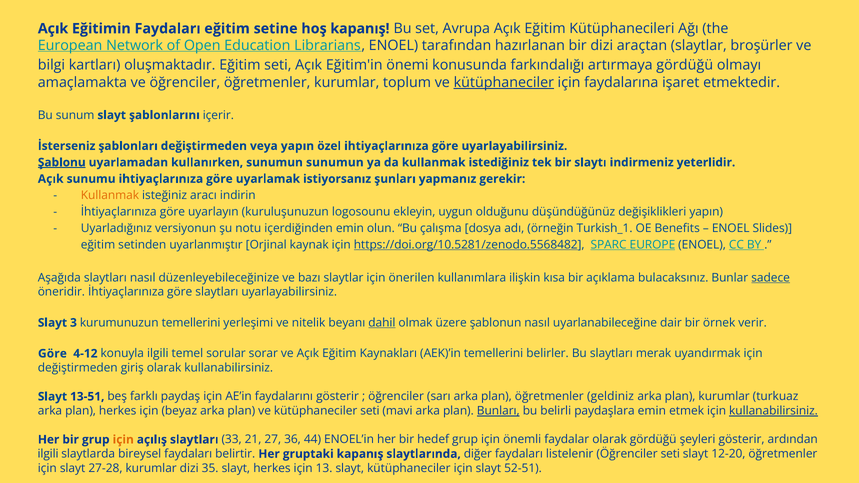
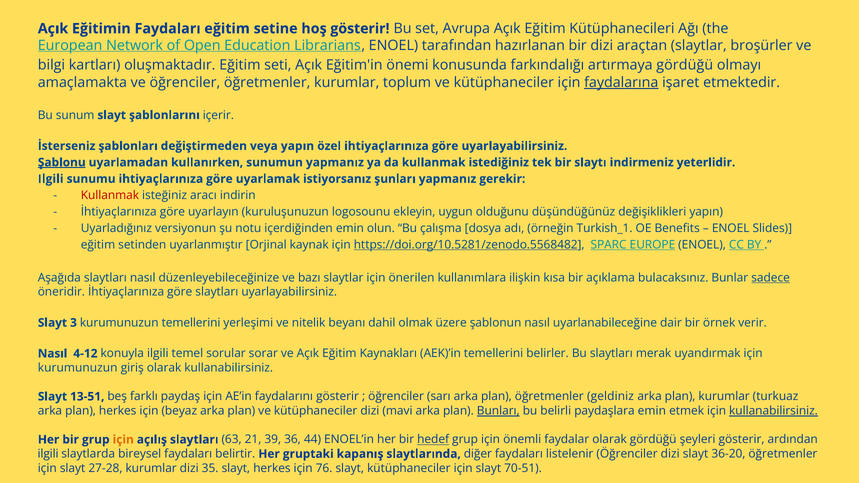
hoş kapanış: kapanış -> gösterir (360, 29)
kütüphaneciler underline: present -> none (504, 82)
faydalarına underline: none -> present (621, 82)
sunumun sunumun: sunumun -> yapmanız (335, 162)
Açık: Açık -> Ilgili (51, 179)
Kullanmak colour: orange -> red (110, 195)
dahil underline: present -> none (382, 323)
Göre: Göre -> Nasıl (53, 354)
değiştirmeden: değiştirmeden -> kurumunuzun (78, 368)
kütüphaneciler seti: seti -> dizi (370, 411)
33: 33 -> 63 (232, 440)
27: 27 -> 39 (273, 440)
hedef underline: none -> present (433, 440)
Öğrenciler seti: seti -> dizi (670, 454)
12-20: 12-20 -> 36-20 (728, 454)
13: 13 -> 76 (324, 468)
52-51: 52-51 -> 70-51 (523, 468)
